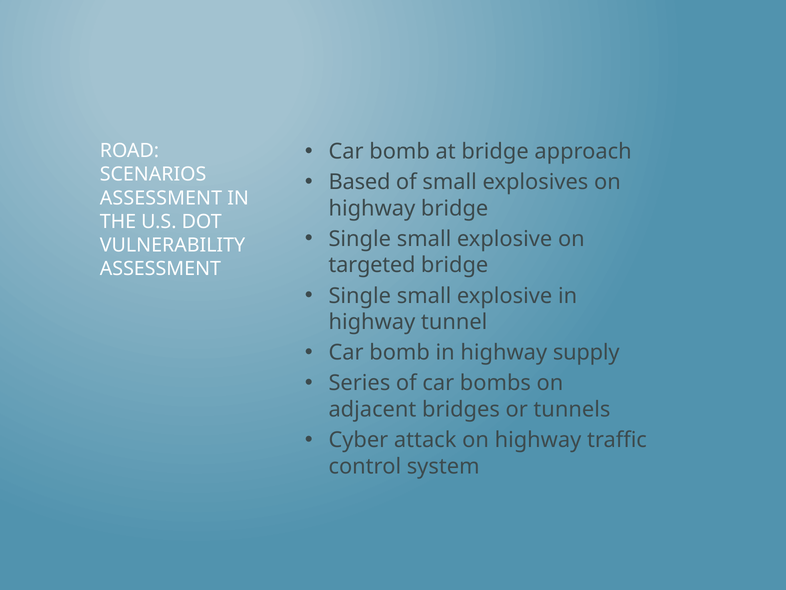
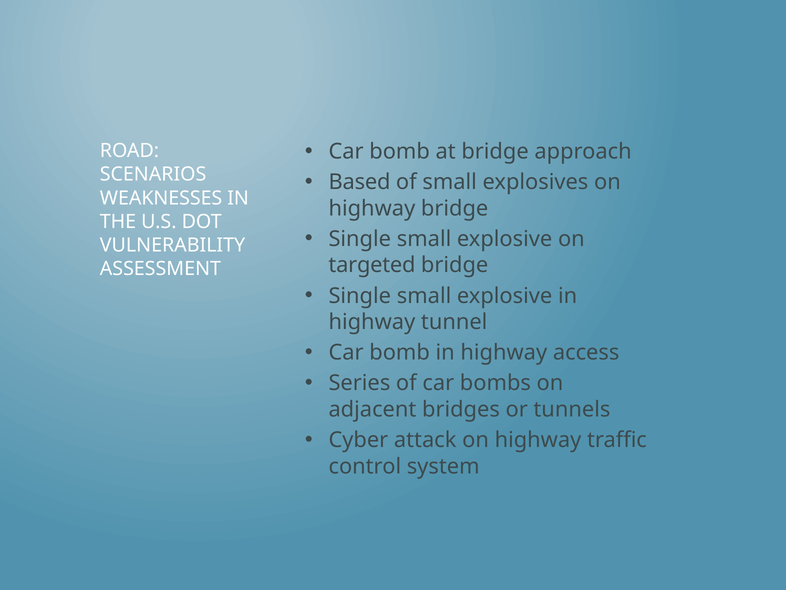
ASSESSMENT: ASSESSMENT -> WEAKNESSES (161, 198)
supply: supply -> access (586, 352)
